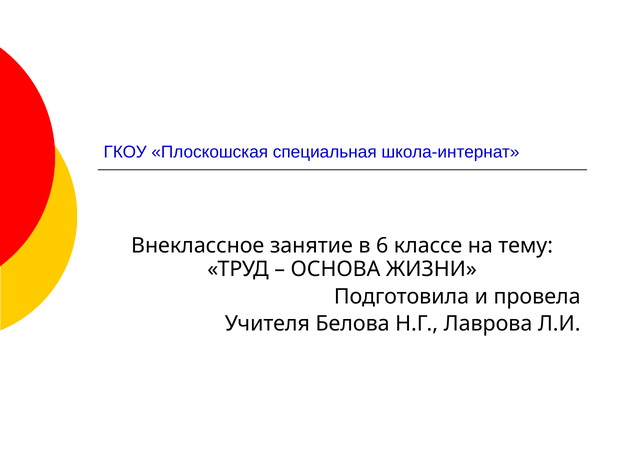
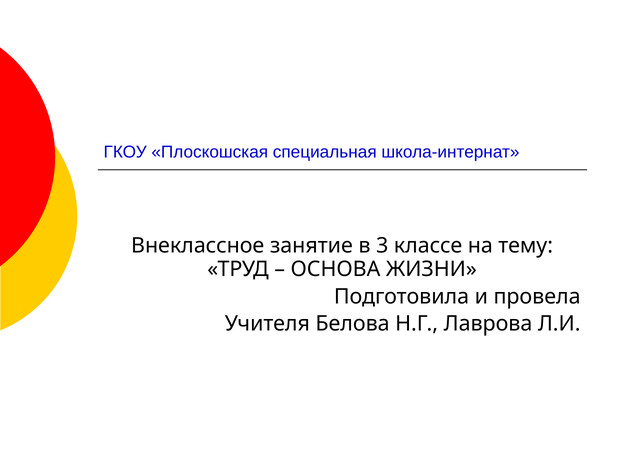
6: 6 -> 3 (382, 246)
